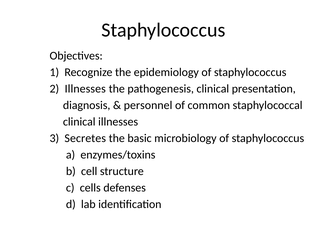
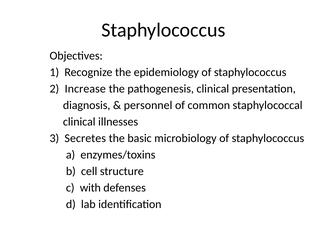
2 Illnesses: Illnesses -> Increase (85, 89)
cells: cells -> with (90, 188)
